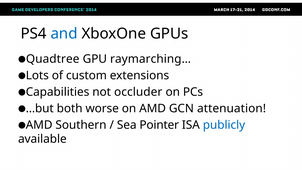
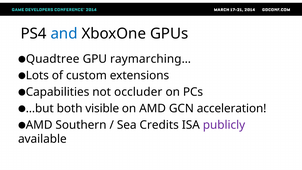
worse: worse -> visible (102, 108)
attenuation: attenuation -> acceleration (232, 108)
Pointer: Pointer -> Credits (159, 125)
publicly colour: blue -> purple (224, 125)
